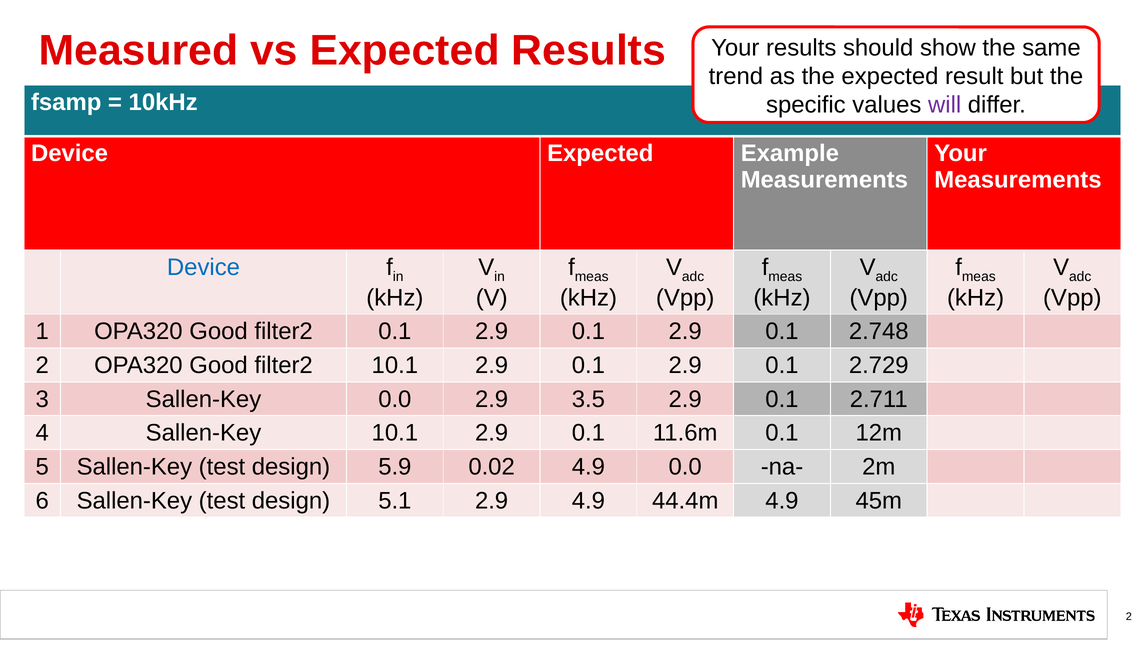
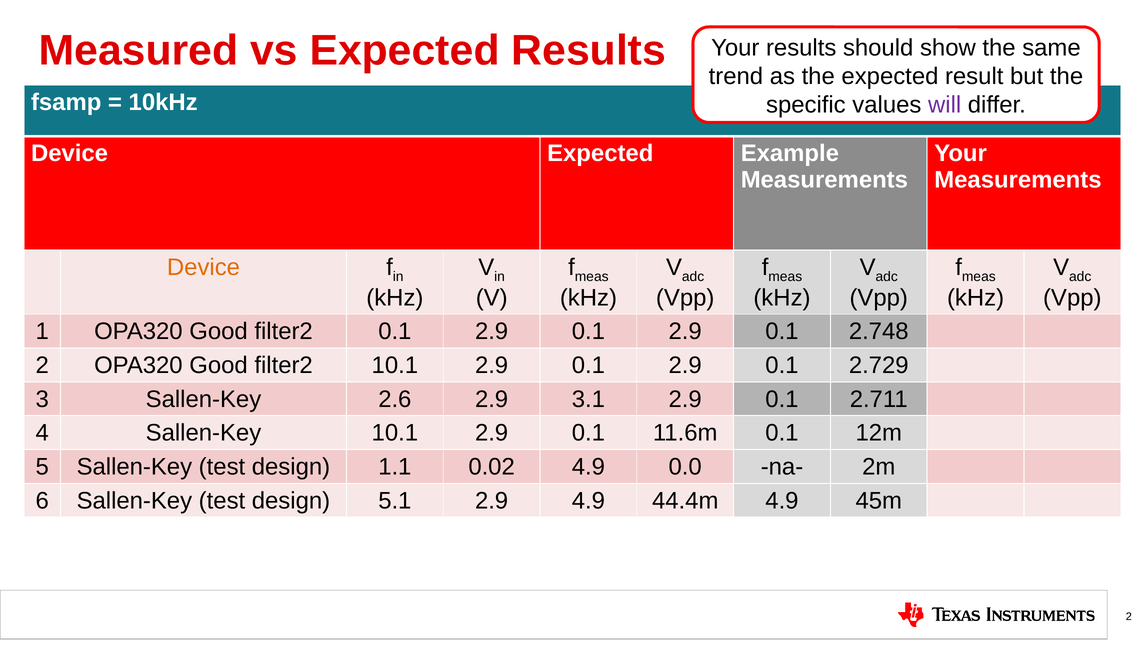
Device colour: blue -> orange (204, 267)
Sallen-Key 0.0: 0.0 -> 2.6 (395, 399)
3.5: 3.5 -> 3.1 (588, 399)
5.9: 5.9 -> 1.1 (395, 467)
